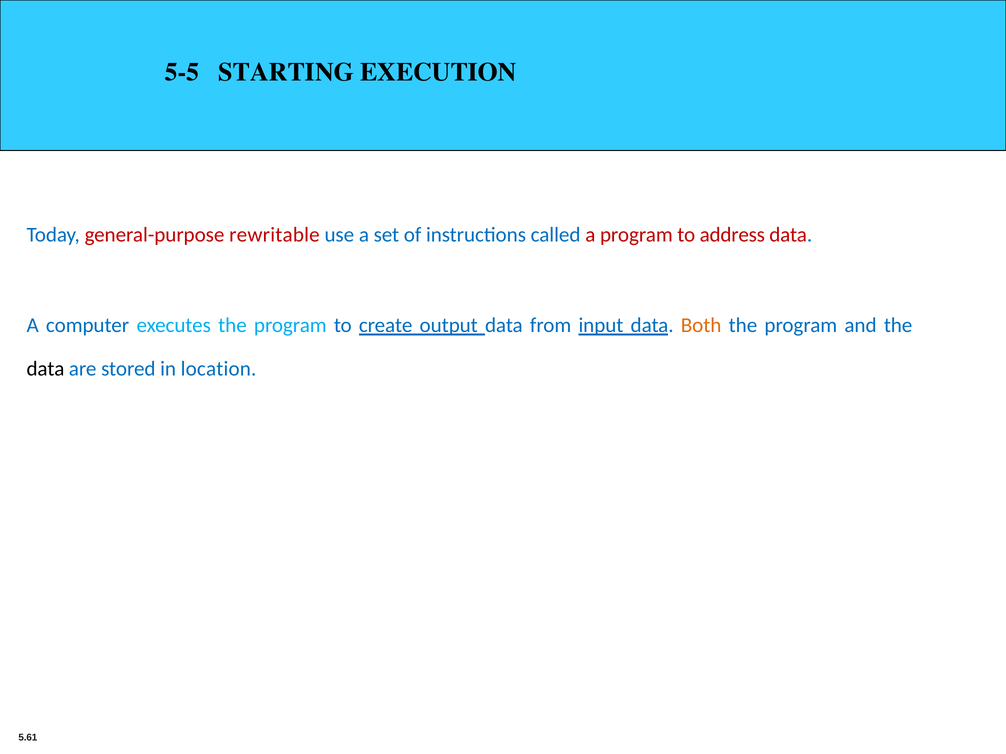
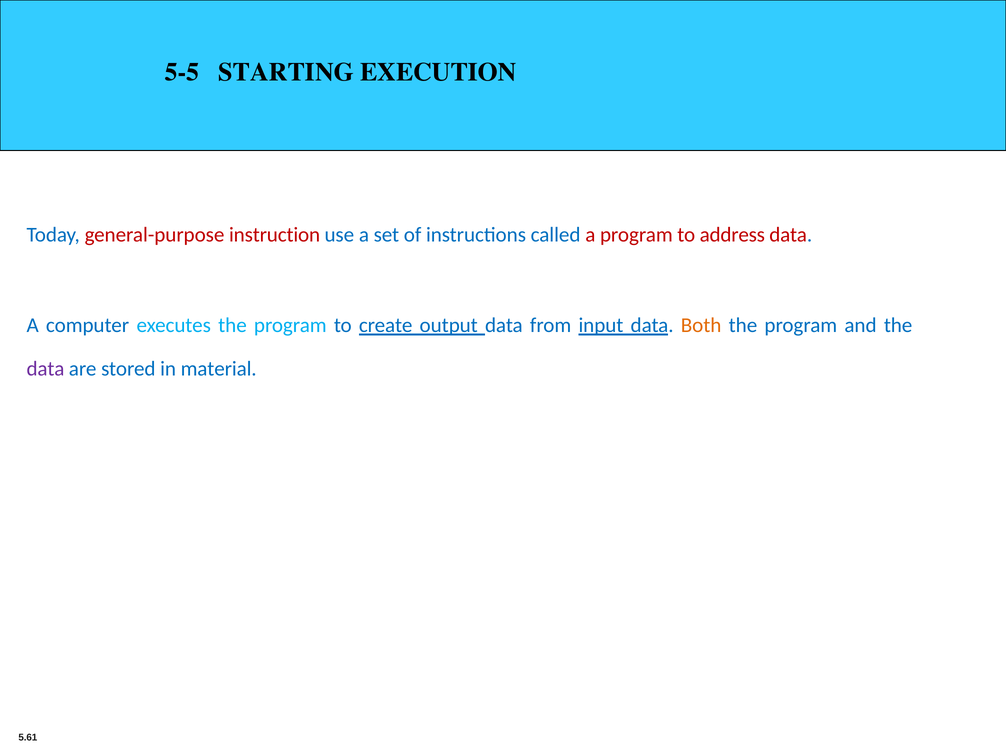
rewritable: rewritable -> instruction (275, 235)
data colour: black -> purple (45, 369)
location: location -> material (219, 369)
